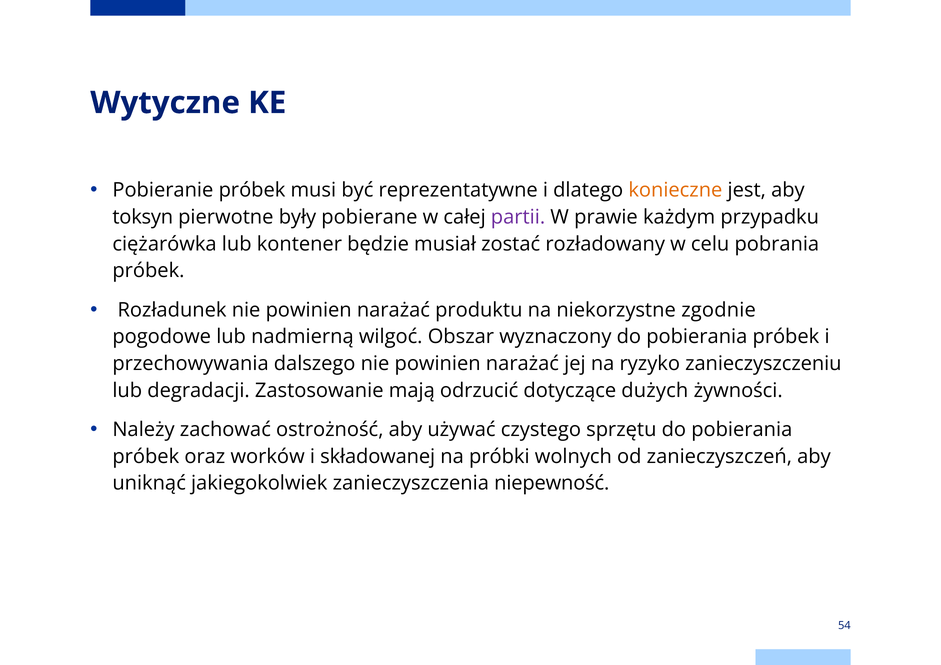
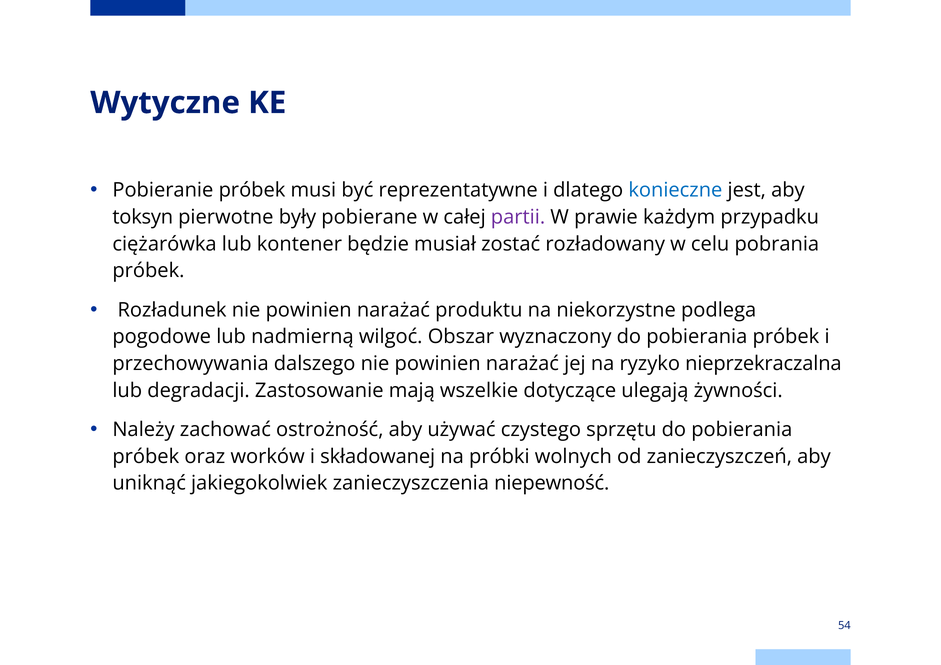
konieczne colour: orange -> blue (675, 190)
zgodnie: zgodnie -> podlega (719, 310)
zanieczyszczeniu: zanieczyszczeniu -> nieprzekraczalna (763, 364)
odrzucić: odrzucić -> wszelkie (479, 391)
dużych: dużych -> ulegają (655, 391)
